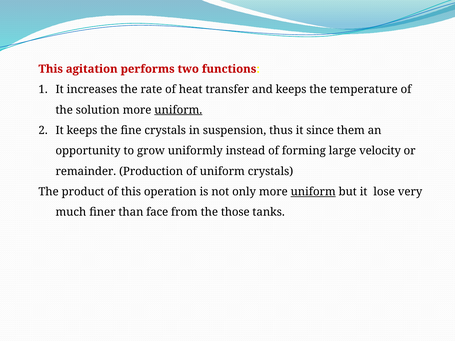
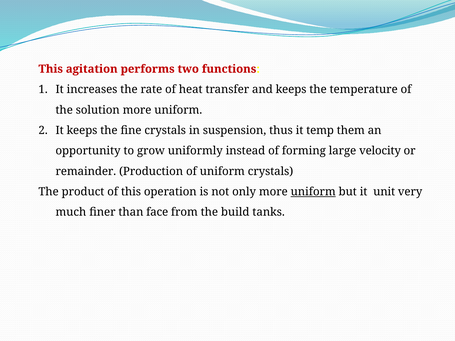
uniform underline: present -> none (178, 110)
since: since -> temp (320, 130)
lose: lose -> unit (384, 192)
those: those -> build (235, 212)
